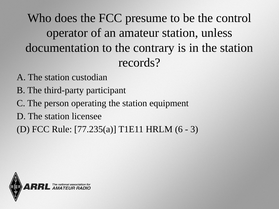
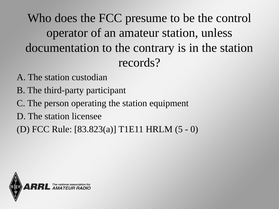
77.235(a: 77.235(a -> 83.823(a (95, 129)
6: 6 -> 5 (179, 129)
3: 3 -> 0 (194, 129)
